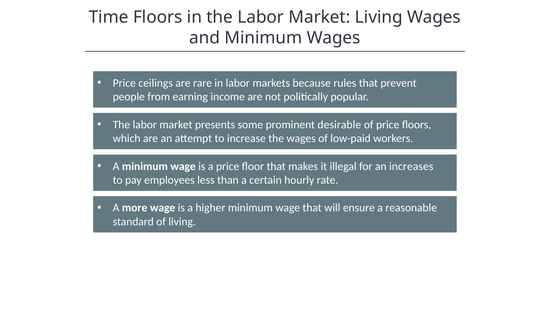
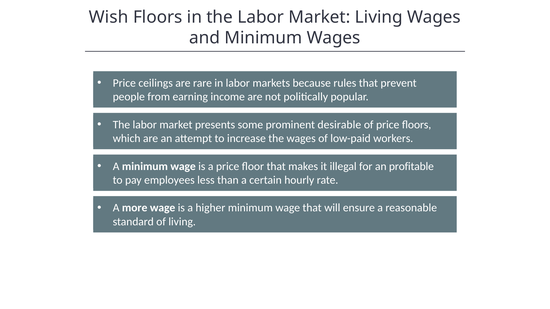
Time: Time -> Wish (109, 17)
increases: increases -> profitable (411, 166)
